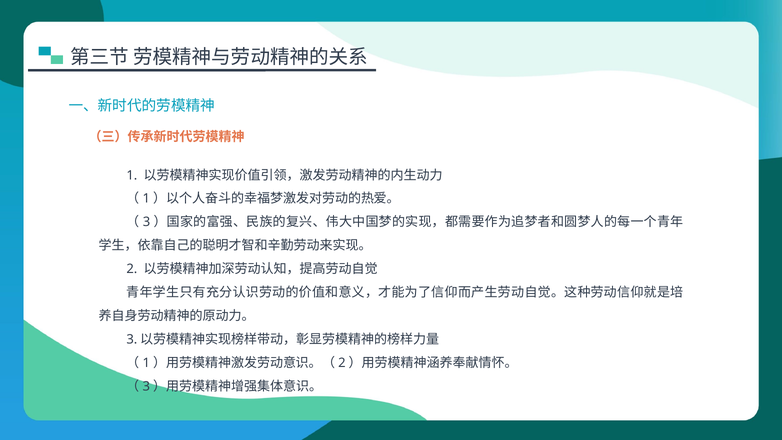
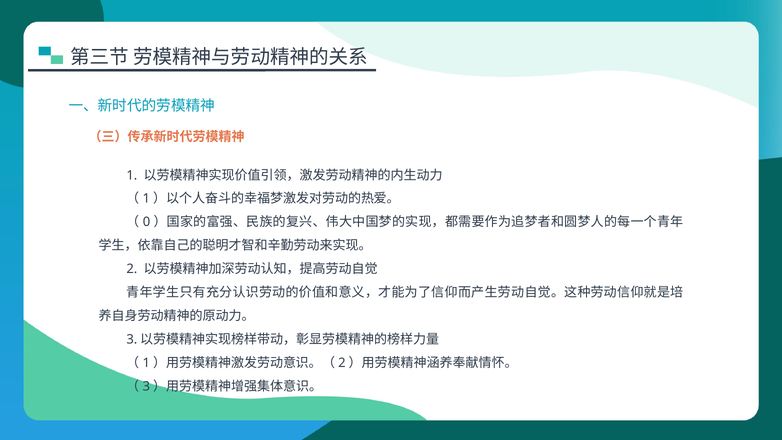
3: 3 -> 0 (146, 222)
